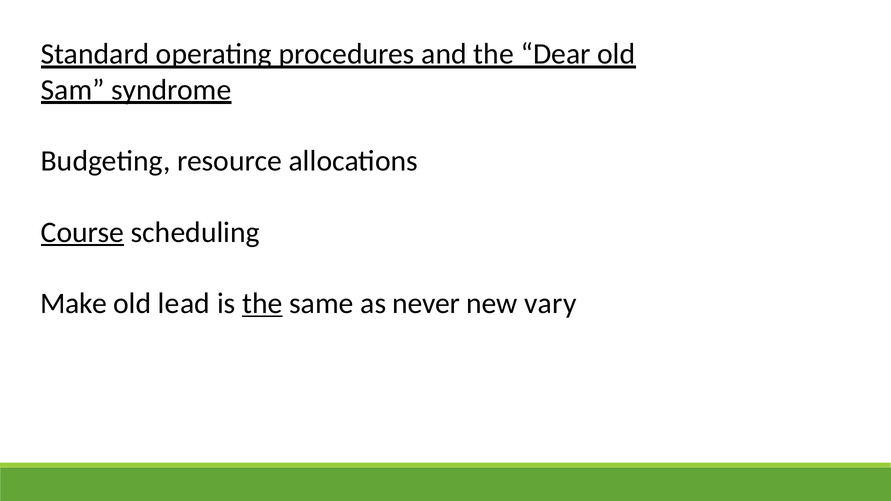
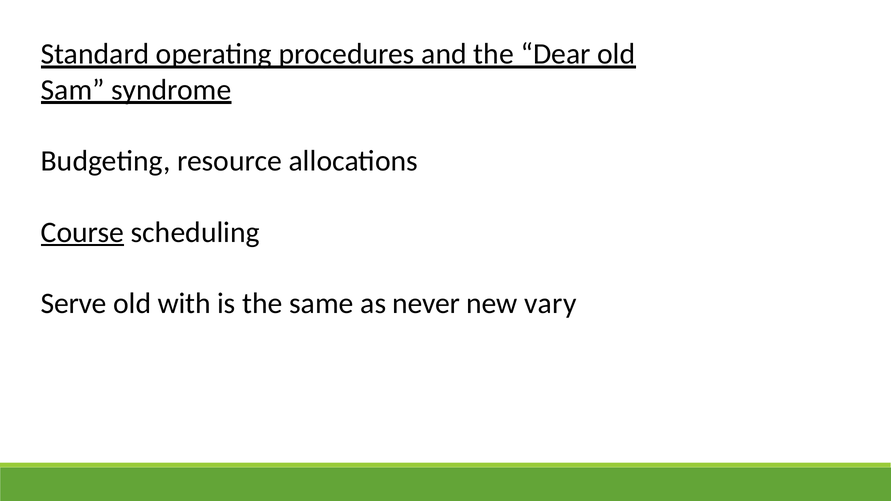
Make: Make -> Serve (74, 304)
lead: lead -> with (184, 304)
the underline: present -> none (262, 304)
